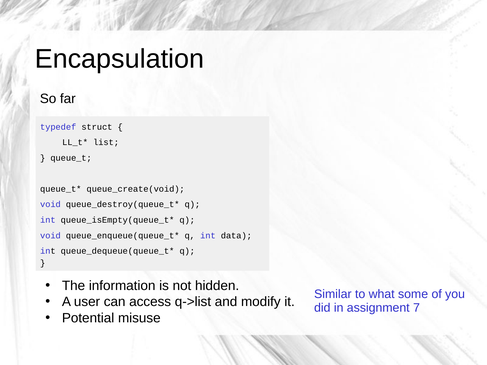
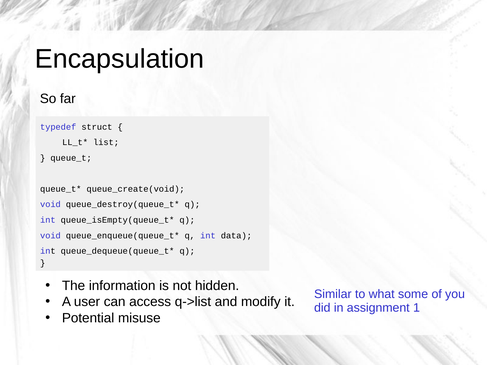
7: 7 -> 1 (417, 308)
